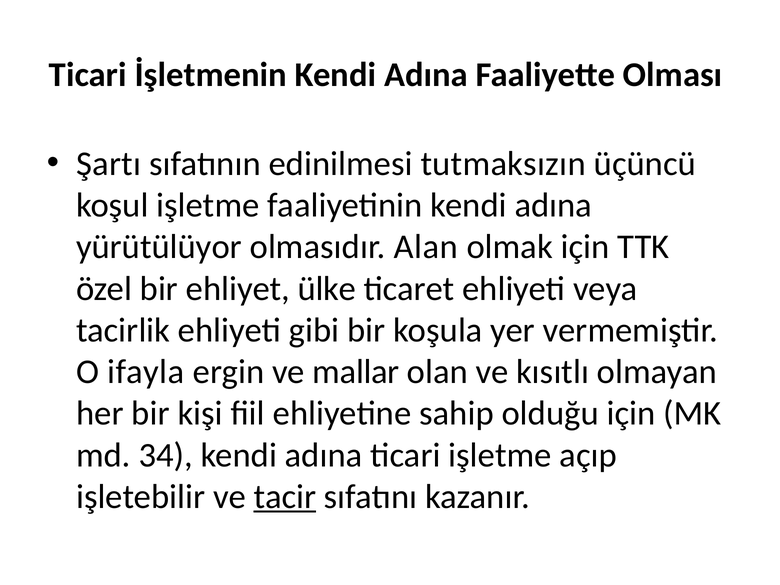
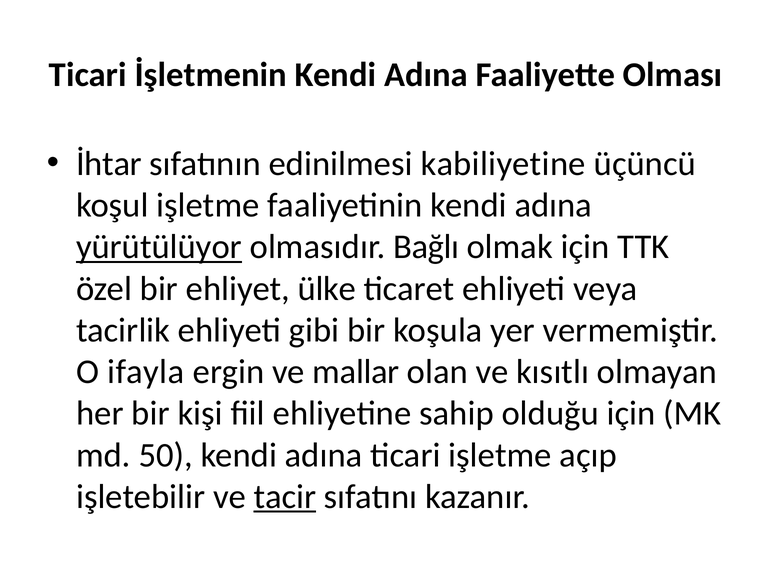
Şartı: Şartı -> İhtar (109, 164)
tutmaksızın: tutmaksızın -> kabiliyetine (503, 164)
yürütülüyor underline: none -> present (159, 247)
Alan: Alan -> Bağlı (426, 247)
34: 34 -> 50 (166, 455)
